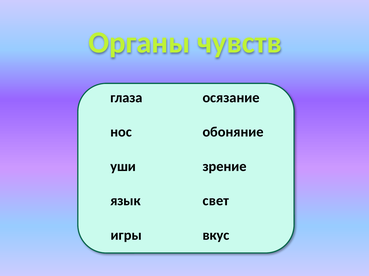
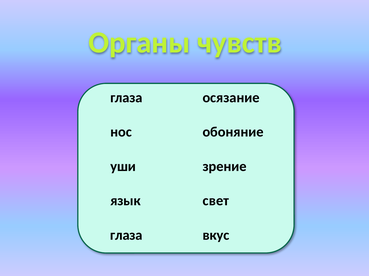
игры: игры -> глаза (126, 236)
